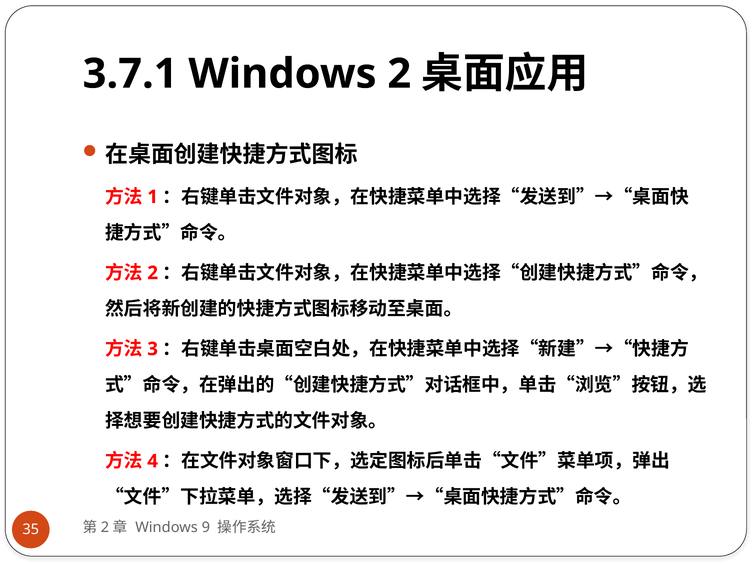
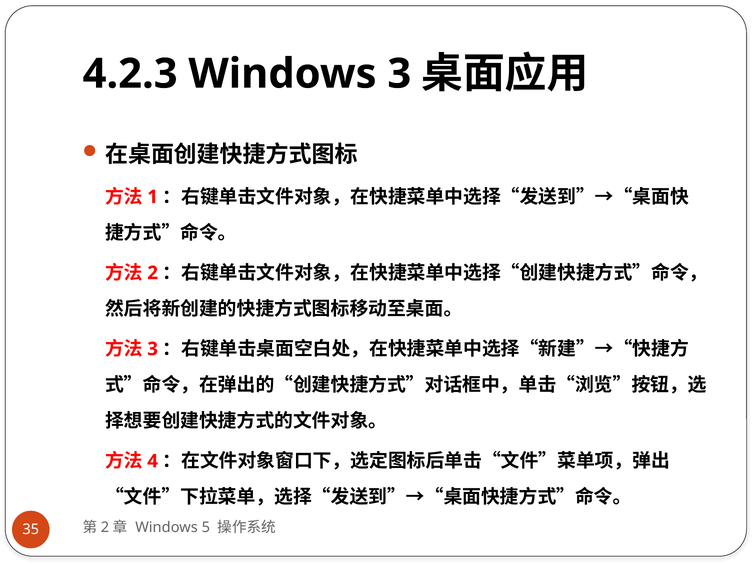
3.7.1: 3.7.1 -> 4.2.3 (130, 74)
Windows 2: 2 -> 3 (399, 74)
9: 9 -> 5 (206, 527)
